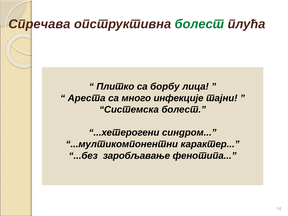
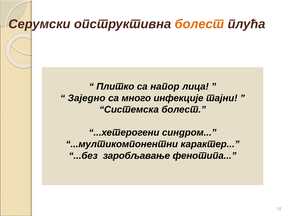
Спречава: Спречава -> Серумски (39, 24)
болест colour: green -> orange (199, 24)
борбу: борбу -> напор (165, 87)
Ареста: Ареста -> Заједно (87, 98)
